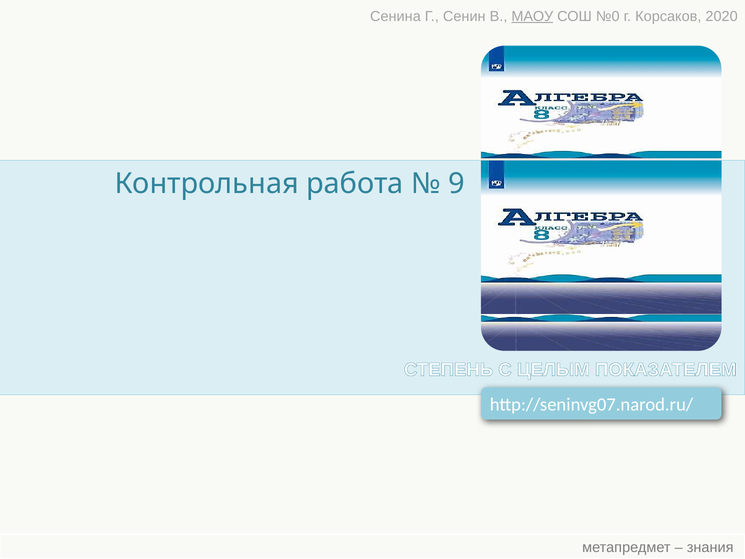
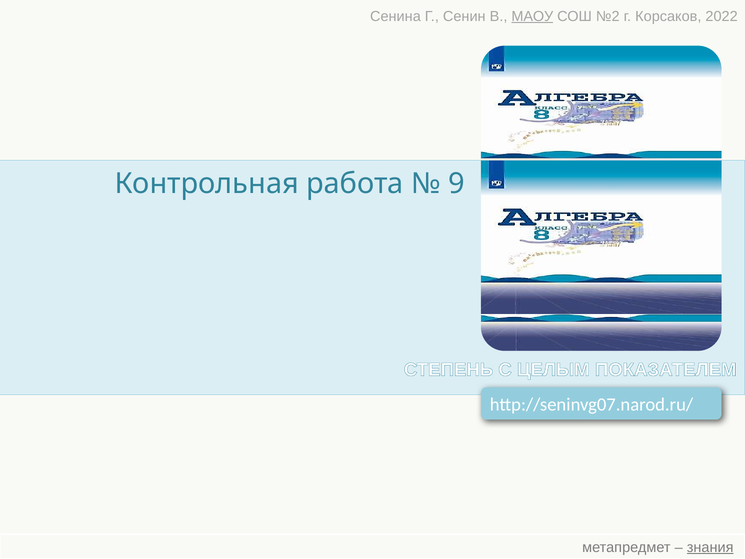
№0: №0 -> №2 (608, 16)
2020: 2020 -> 2022 (722, 16)
знания underline: none -> present (710, 547)
